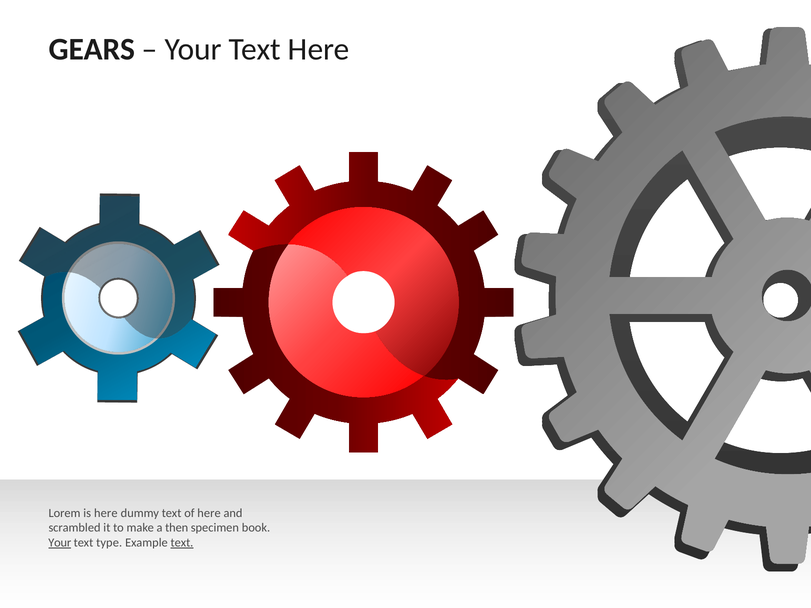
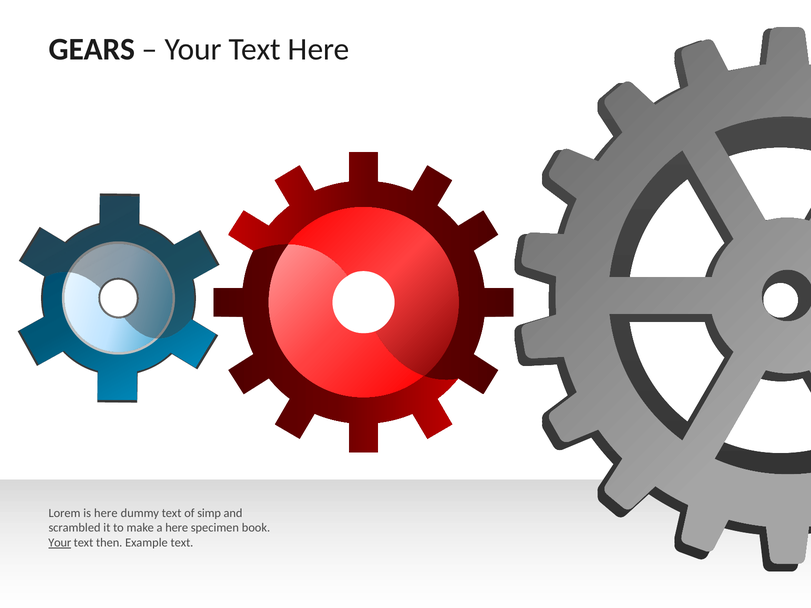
of here: here -> simp (209, 513)
a then: then -> here (177, 528)
type: type -> then (109, 543)
text underline: present -> none (182, 543)
